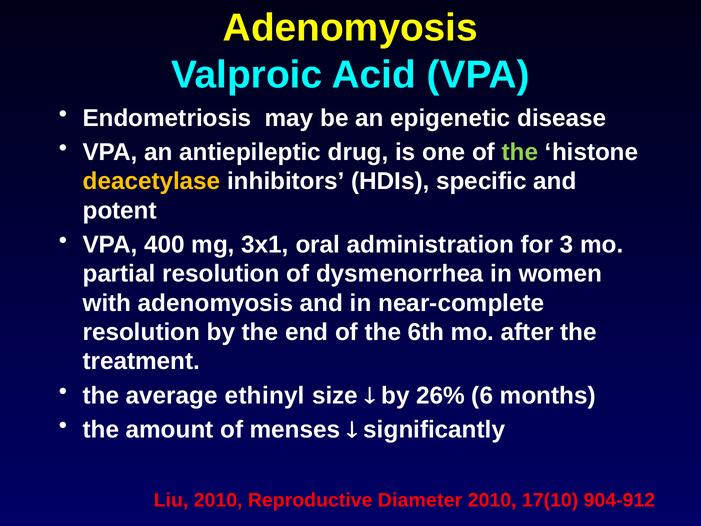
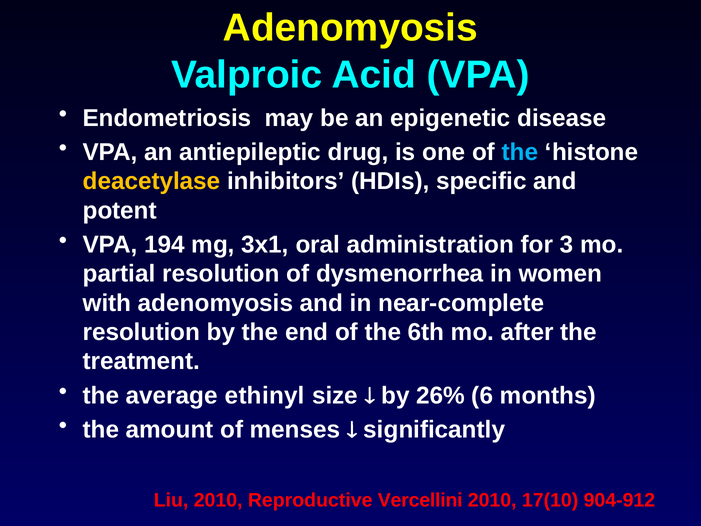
the colour: light green -> light blue (520, 152)
400: 400 -> 194 (165, 244)
Diameter: Diameter -> Vercellini (420, 500)
